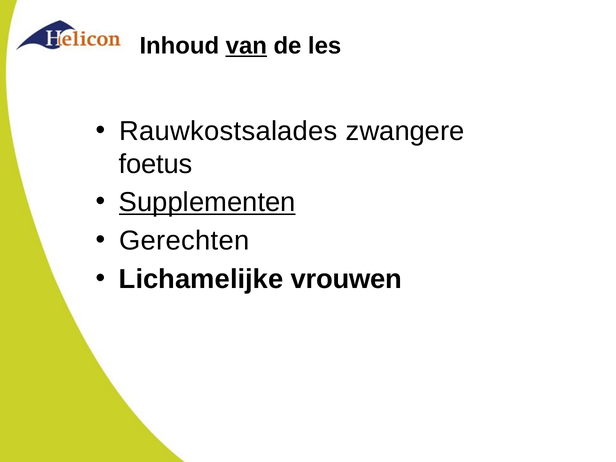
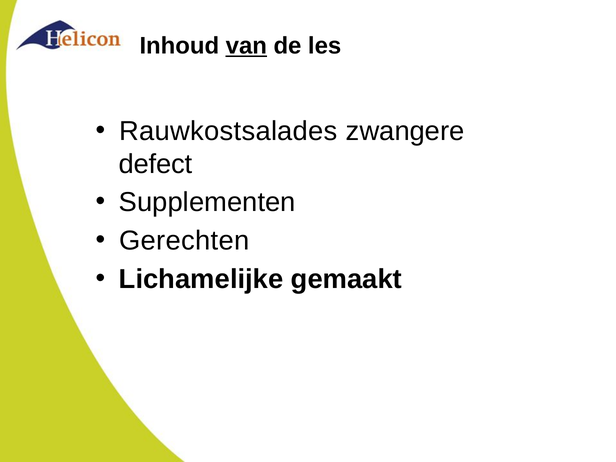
foetus: foetus -> defect (156, 164)
Supplementen underline: present -> none (207, 202)
vrouwen: vrouwen -> gemaakt (346, 279)
